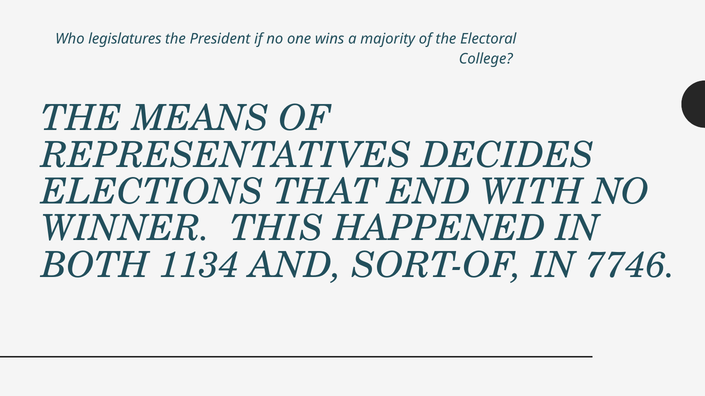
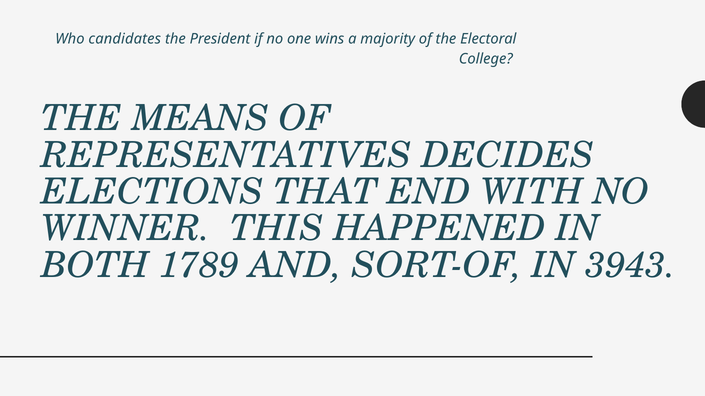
legislatures: legislatures -> candidates (125, 39)
1134: 1134 -> 1789 (199, 266)
7746: 7746 -> 3943 (631, 266)
